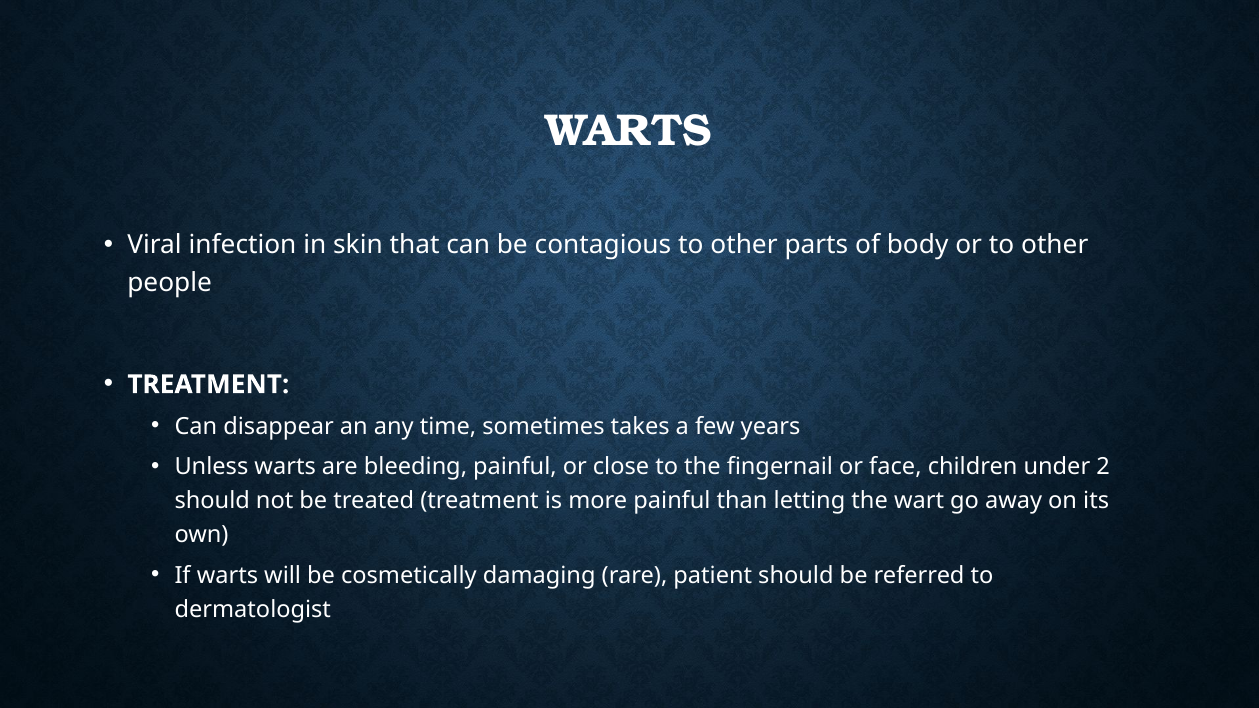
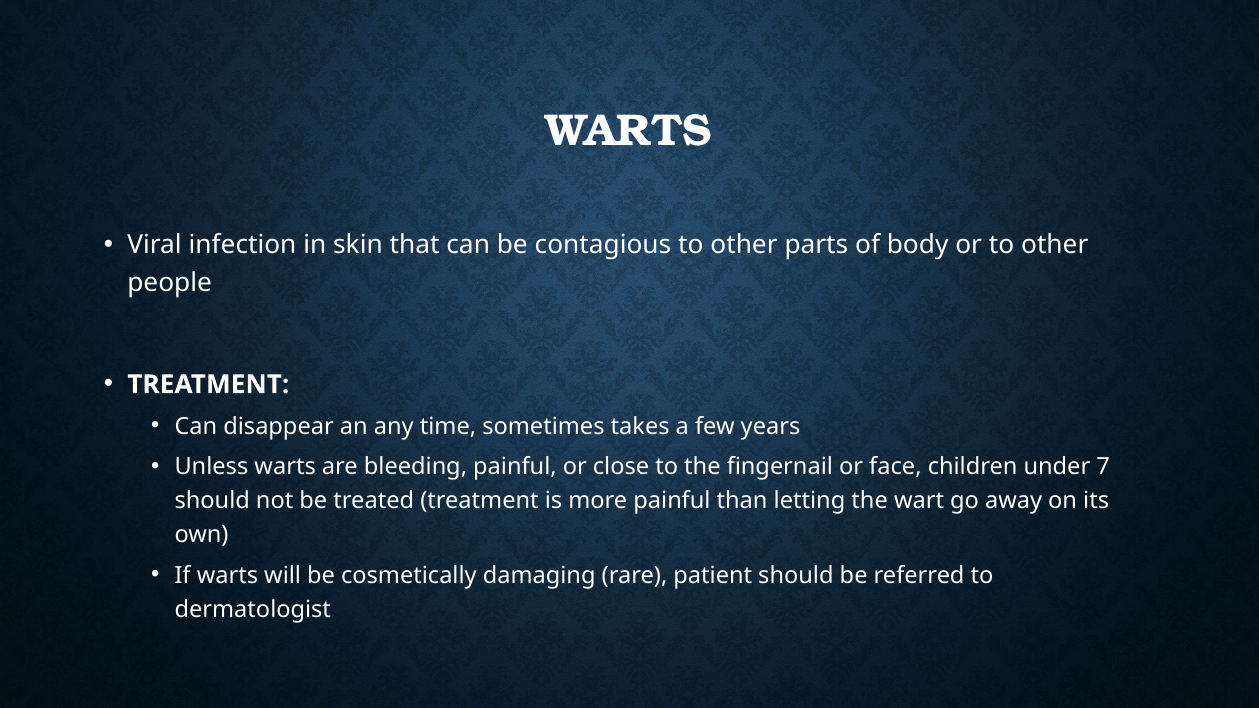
2: 2 -> 7 (1103, 467)
